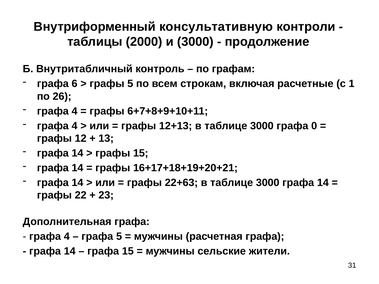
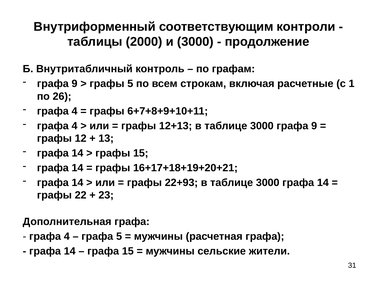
консультативную: консультативную -> соответствующим (216, 27)
6: 6 -> 9 (75, 84)
3000 графа 0: 0 -> 9 (314, 126)
22+63: 22+63 -> 22+93 (181, 183)
